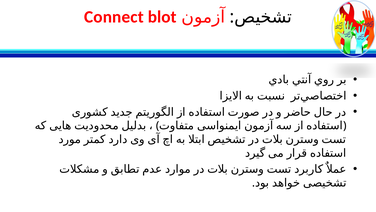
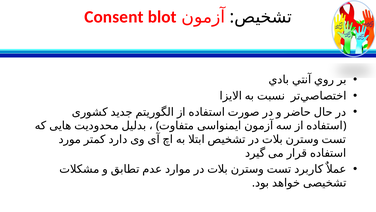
Connect: Connect -> Consent (114, 17)
